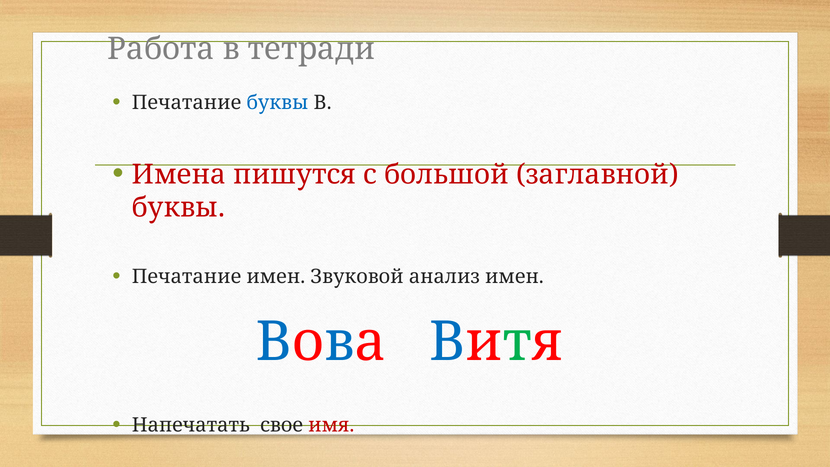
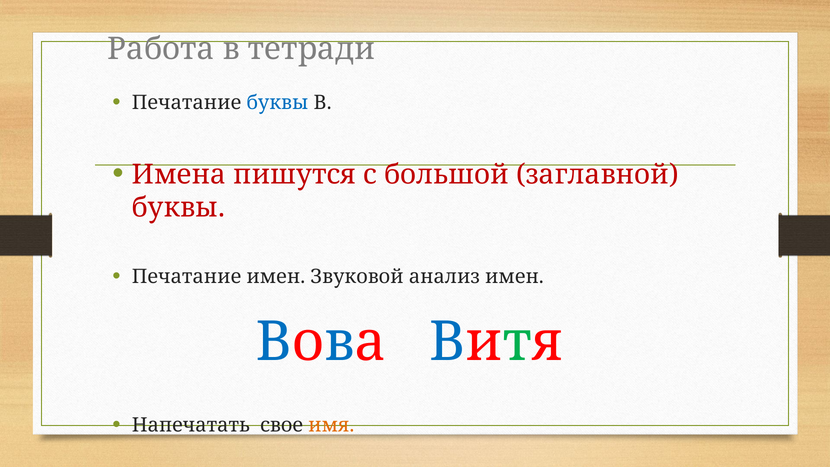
имя colour: red -> orange (331, 425)
